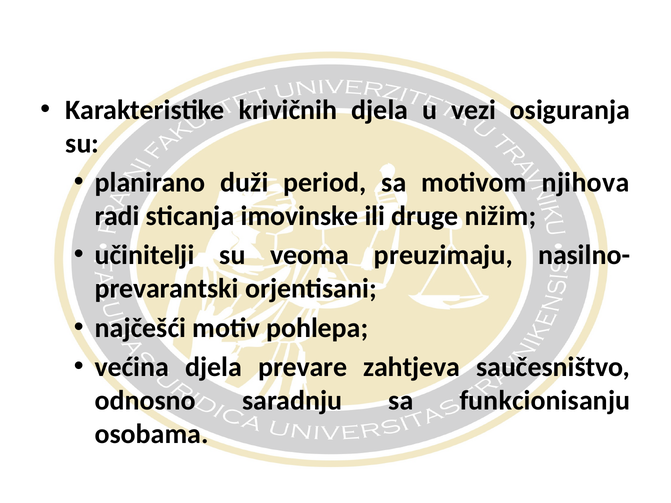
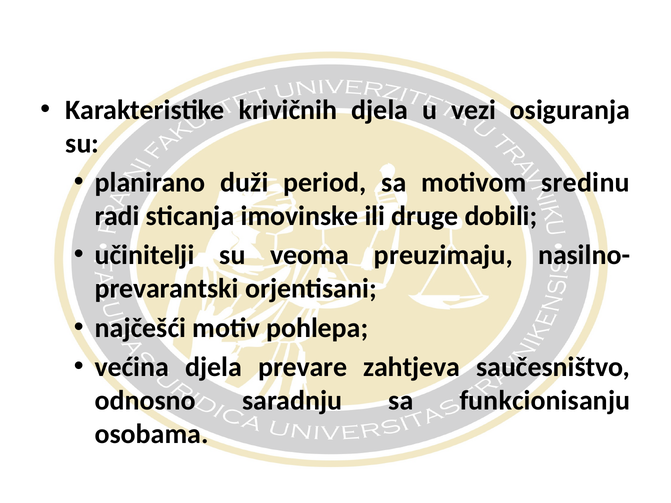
njihova: njihova -> sredinu (586, 183)
nižim: nižim -> dobili (501, 216)
